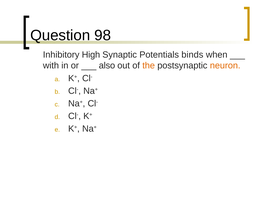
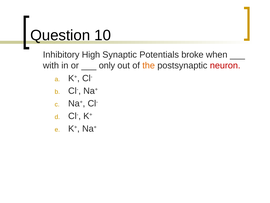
98: 98 -> 10 (103, 35)
binds: binds -> broke (192, 55)
also: also -> only (107, 65)
neuron colour: orange -> red (225, 65)
